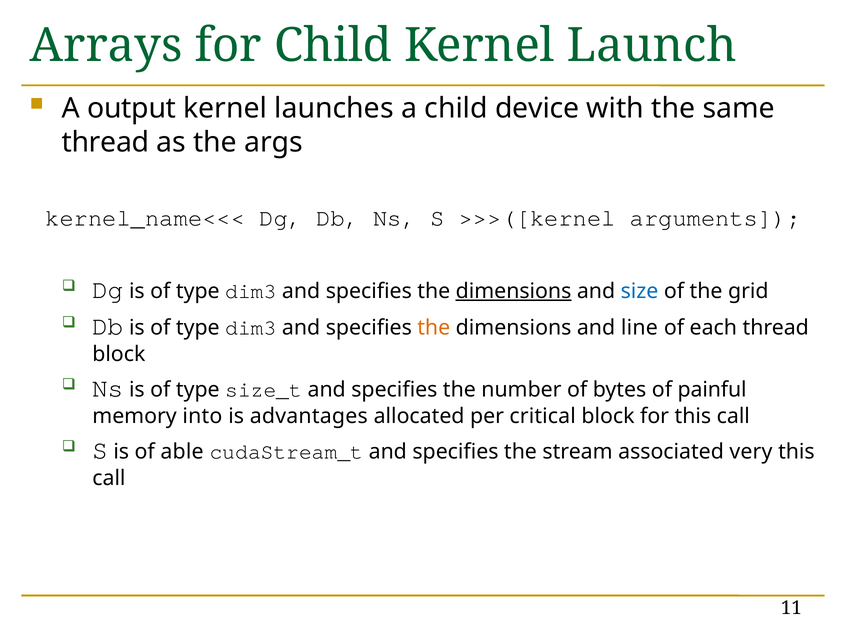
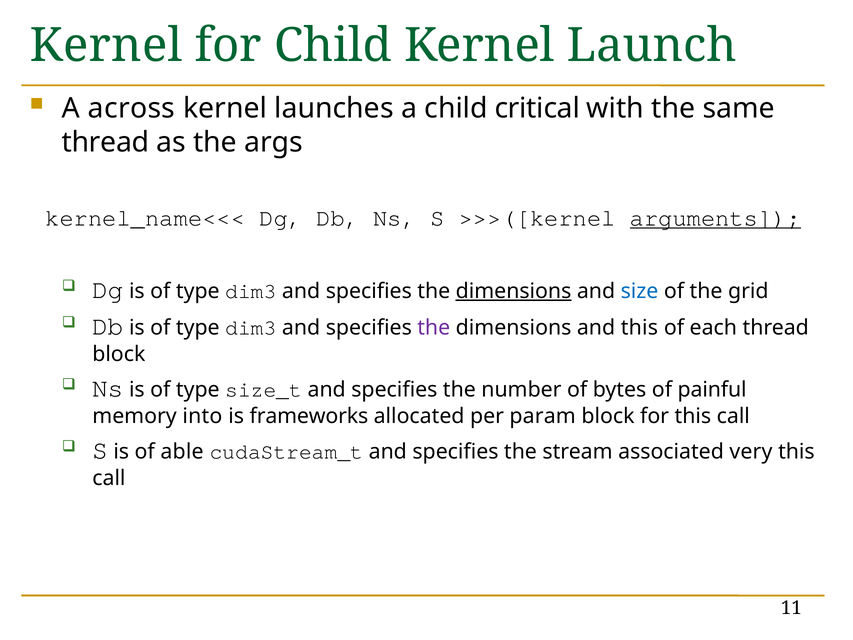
Arrays: Arrays -> Kernel (106, 46)
output: output -> across (131, 108)
device: device -> critical (537, 108)
arguments underline: none -> present (715, 218)
the colour: orange -> purple (434, 327)
and line: line -> this (639, 327)
advantages: advantages -> frameworks (309, 416)
critical: critical -> param (543, 416)
